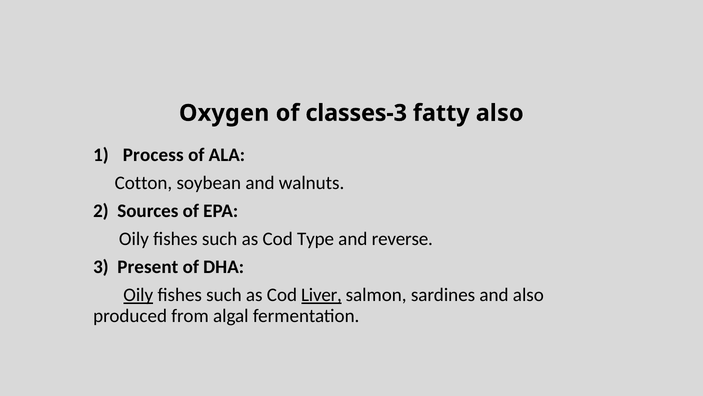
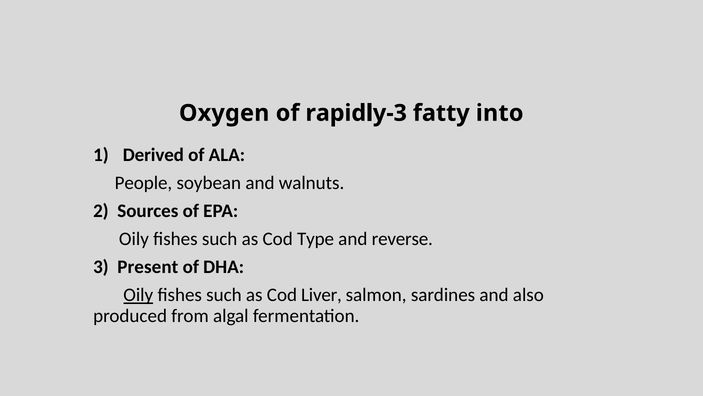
classes-3: classes-3 -> rapidly-3 (356, 113)
fatty also: also -> into (500, 113)
Process: Process -> Derived (153, 155)
Cotton: Cotton -> People (143, 183)
Liver underline: present -> none (321, 295)
